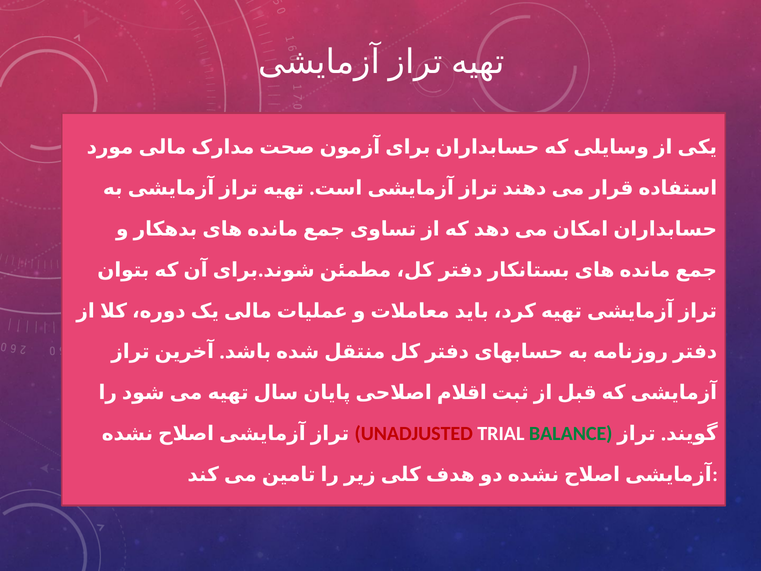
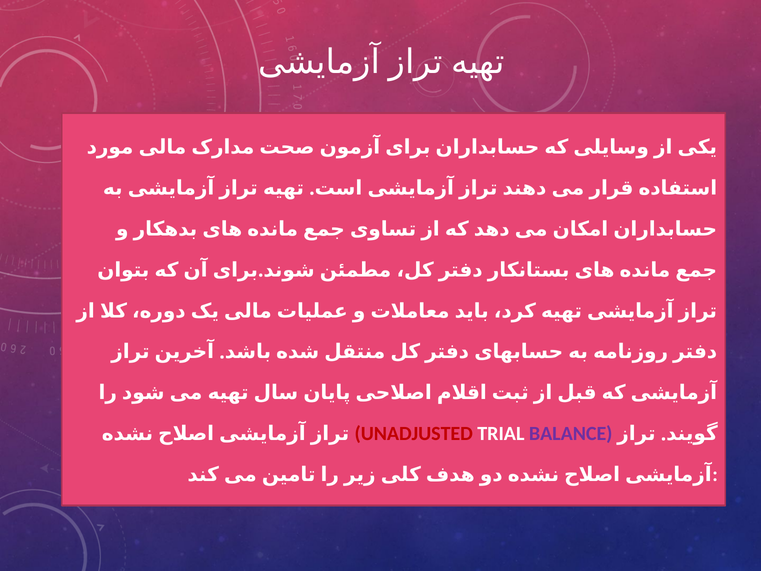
BALANCE colour: green -> purple (571, 434)
